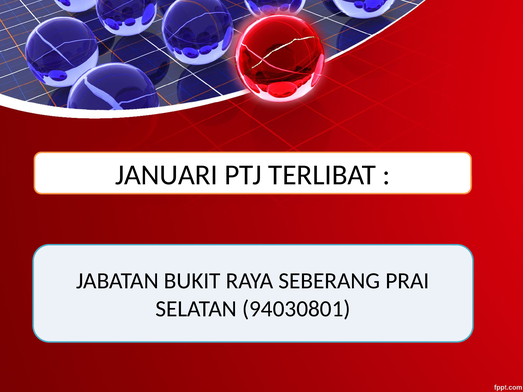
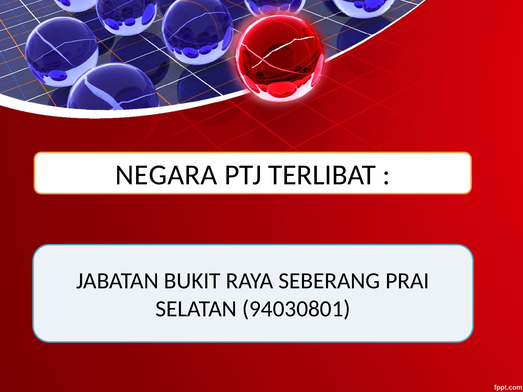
JANUARI: JANUARI -> NEGARA (166, 175)
